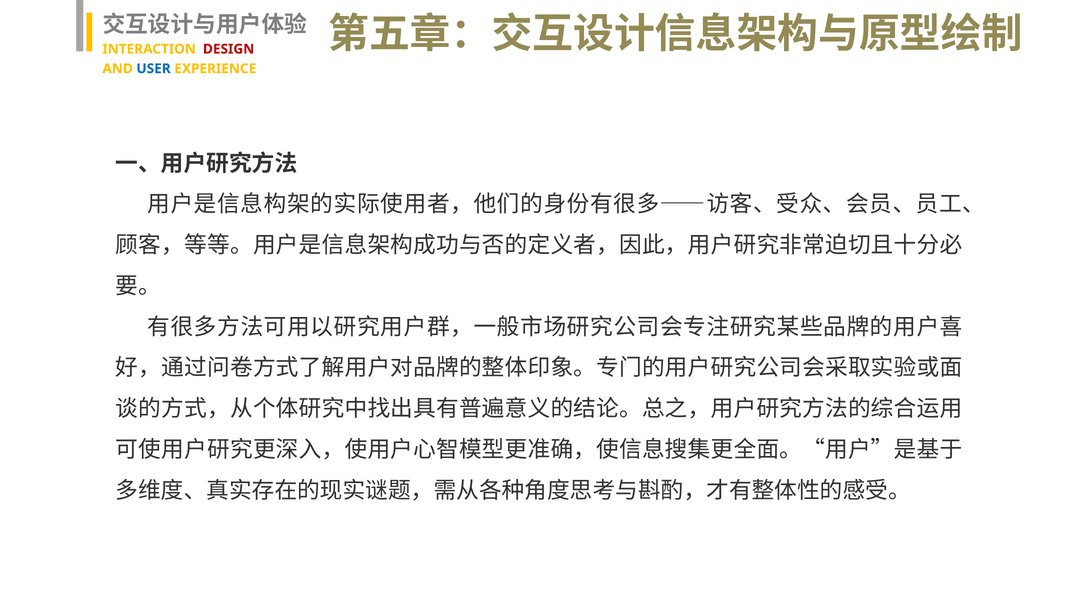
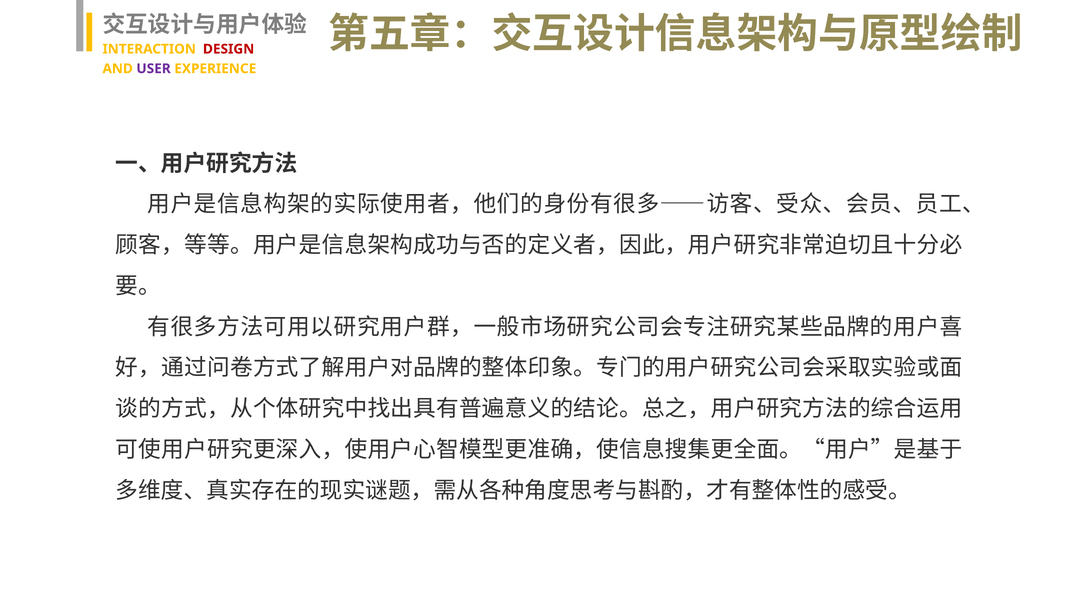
USER colour: blue -> purple (154, 69)
